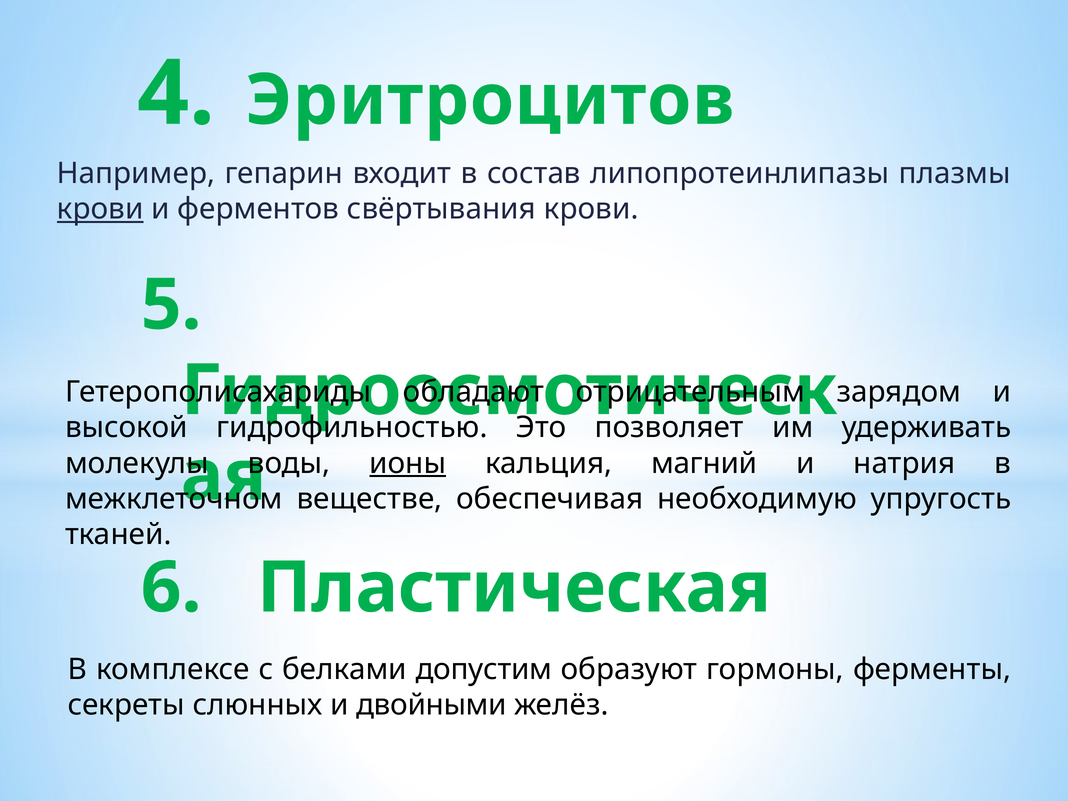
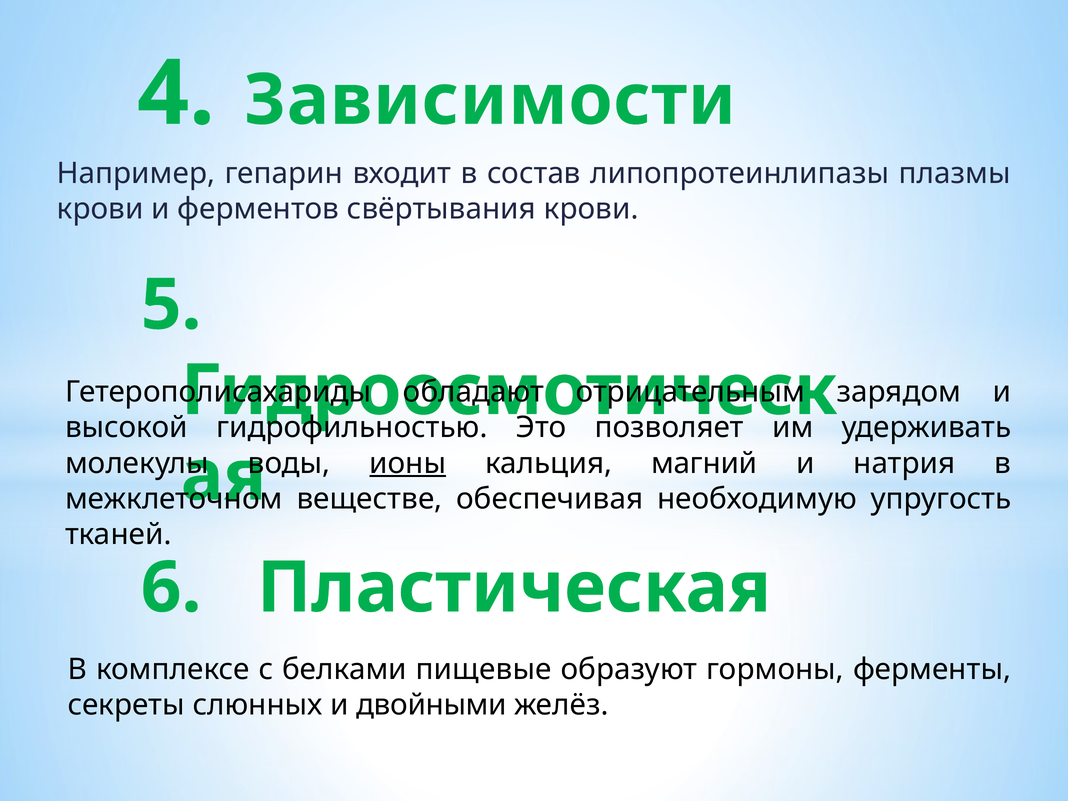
Эритроцитов: Эритроцитов -> Зависимости (490, 100)
крови underline: present -> none (100, 209)
допустим: допустим -> пищевые (484, 670)
